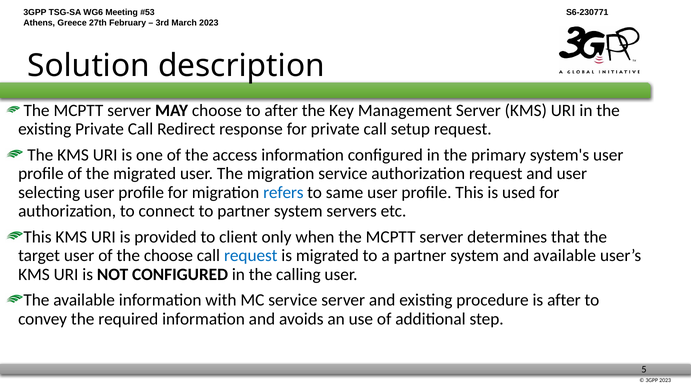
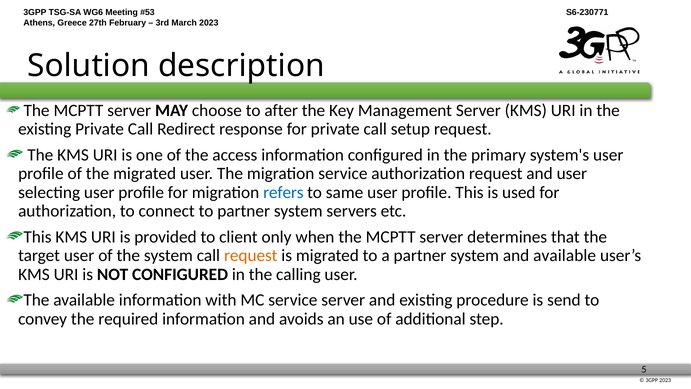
the choose: choose -> system (168, 255)
request colour: blue -> orange (251, 255)
is after: after -> send (564, 300)
